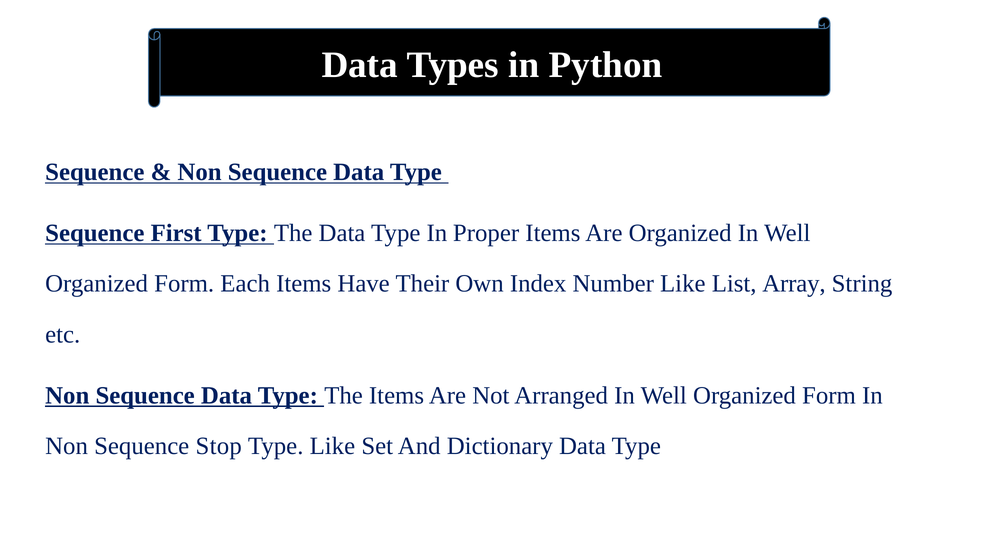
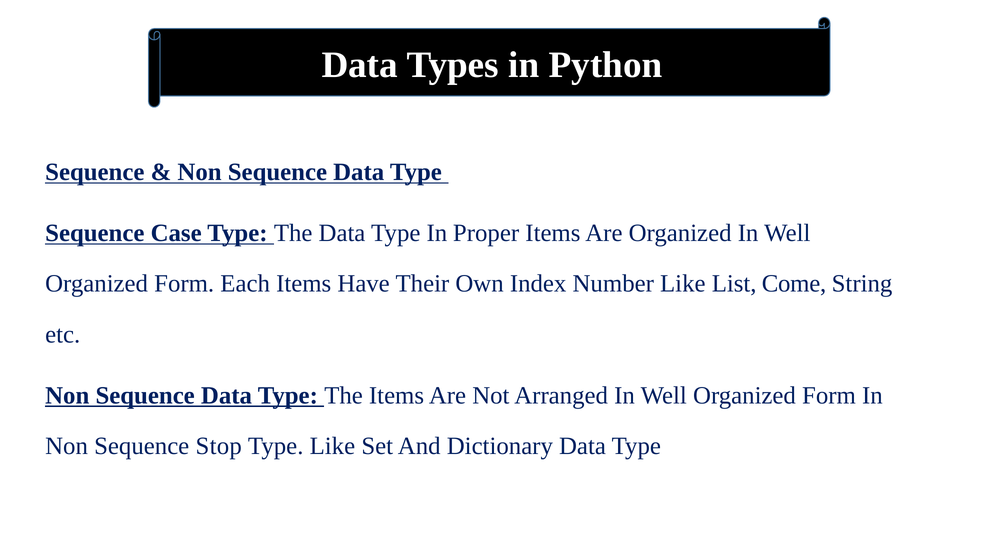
First: First -> Case (176, 233)
Array: Array -> Come (794, 283)
